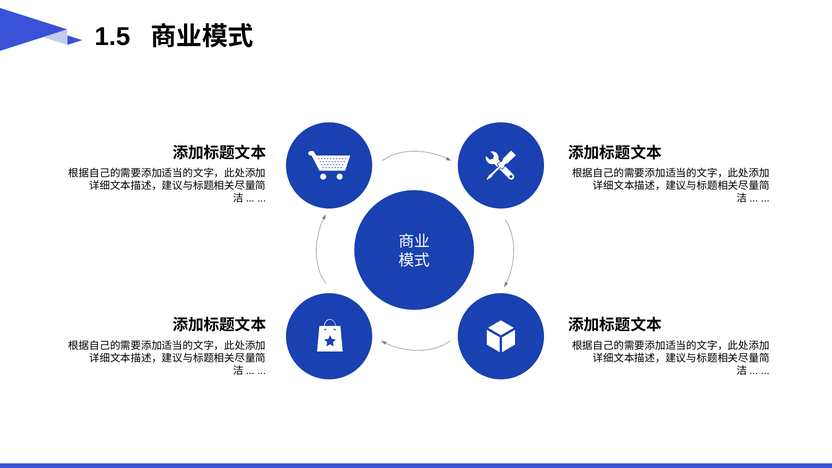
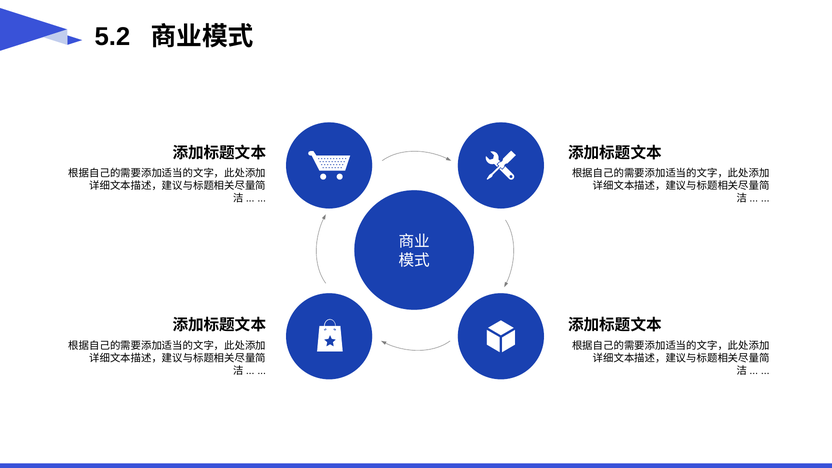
1.5: 1.5 -> 5.2 (112, 37)
